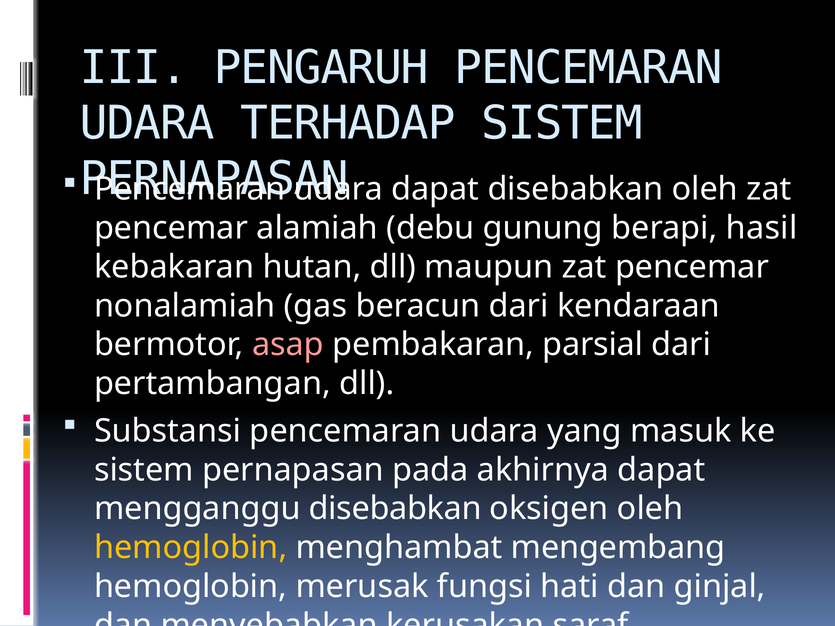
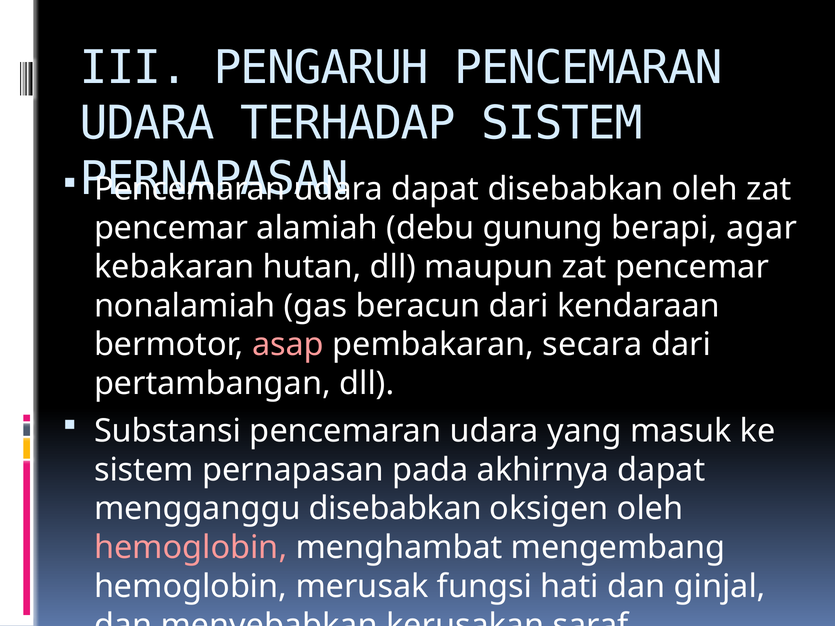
hasil: hasil -> agar (762, 228)
parsial: parsial -> secara (593, 345)
hemoglobin colour: yellow -> pink (191, 548)
